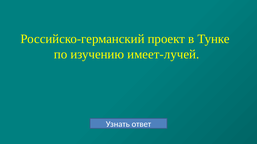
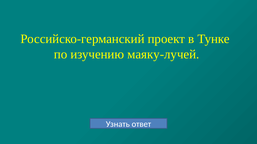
имеет-лучей: имеет-лучей -> маяку-лучей (163, 54)
